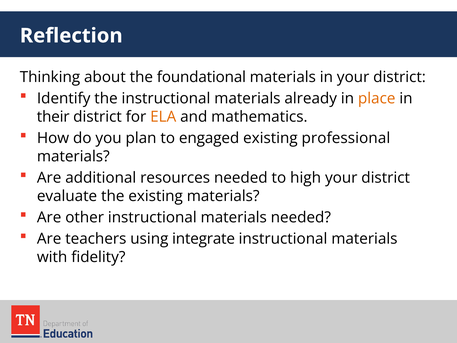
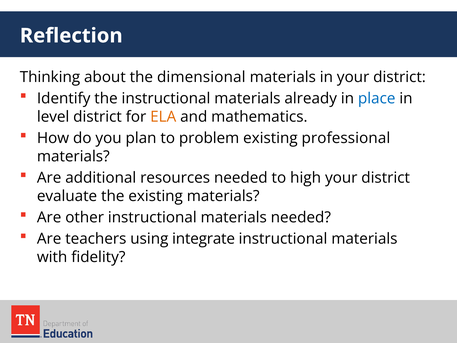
foundational: foundational -> dimensional (201, 77)
place colour: orange -> blue (377, 99)
their: their -> level (53, 117)
engaged: engaged -> problem (209, 138)
